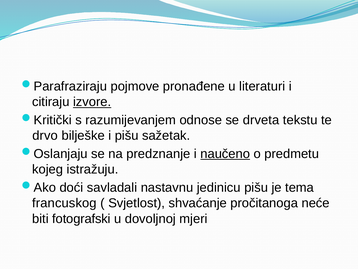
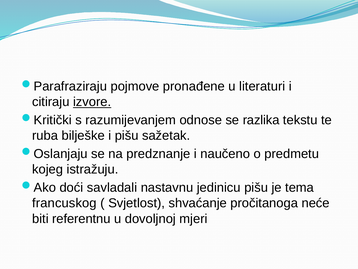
drveta: drveta -> razlika (261, 120)
drvo: drvo -> ruba (45, 135)
naučeno underline: present -> none (225, 154)
fotografski: fotografski -> referentnu (81, 218)
